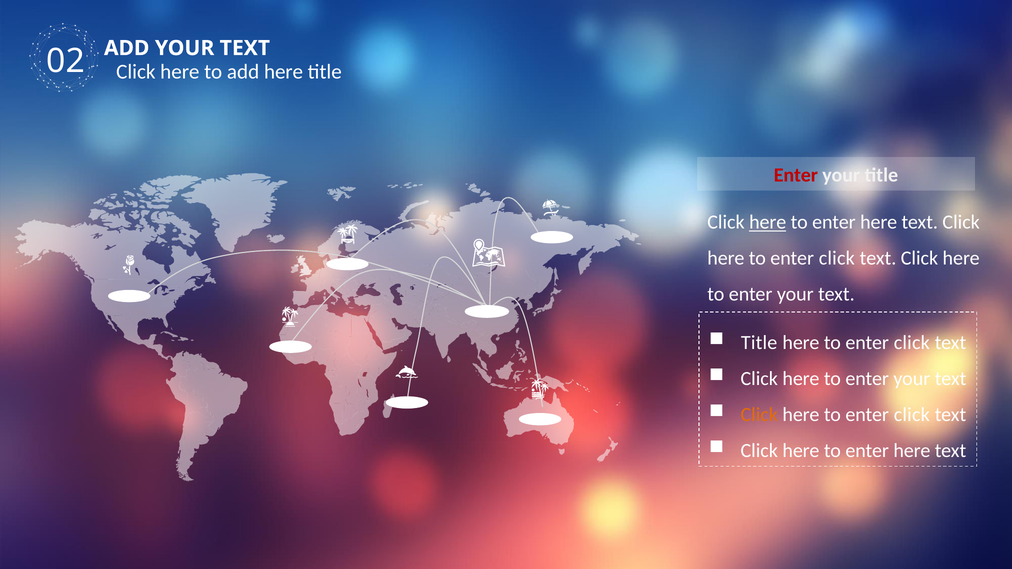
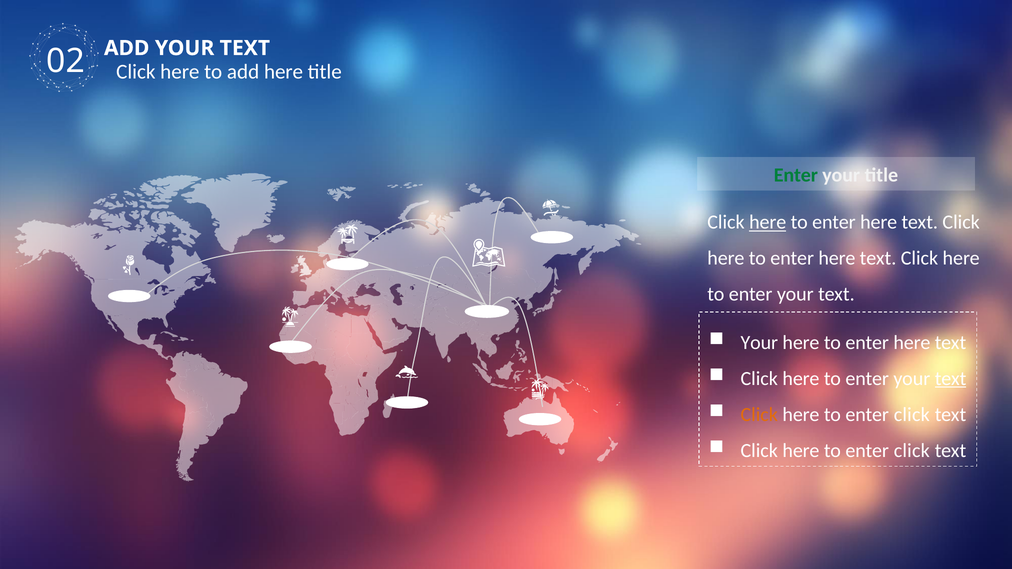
Enter colour: red -> green (796, 175)
click: click -> here (837, 258)
Title: Title -> Your (759, 343)
click: click -> here (912, 343)
text underline: none -> present (951, 379)
here: here -> click (912, 451)
